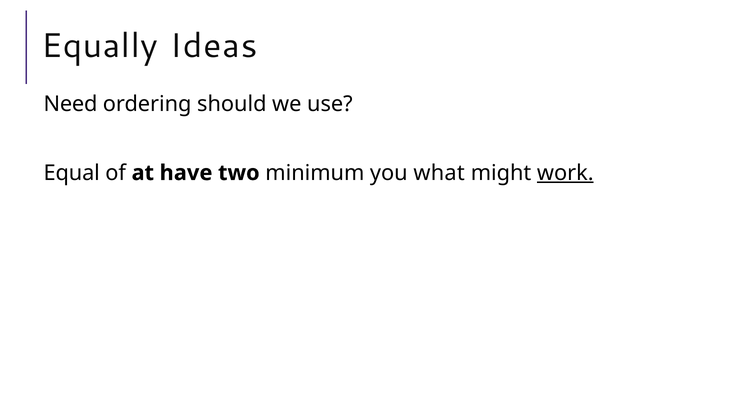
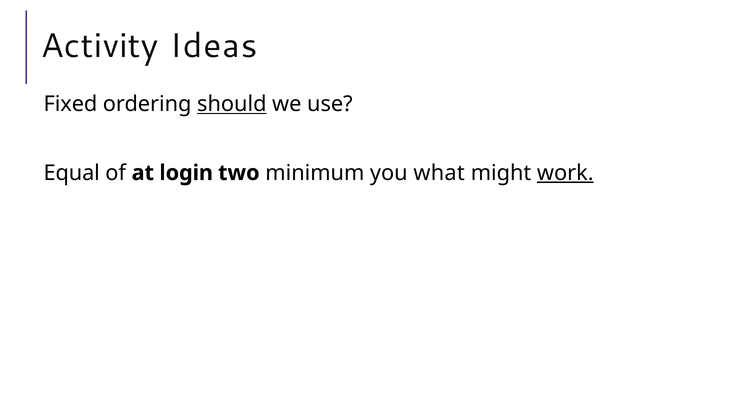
Equally: Equally -> Activity (100, 46)
Need: Need -> Fixed (70, 104)
should underline: none -> present (232, 104)
have: have -> login (186, 173)
